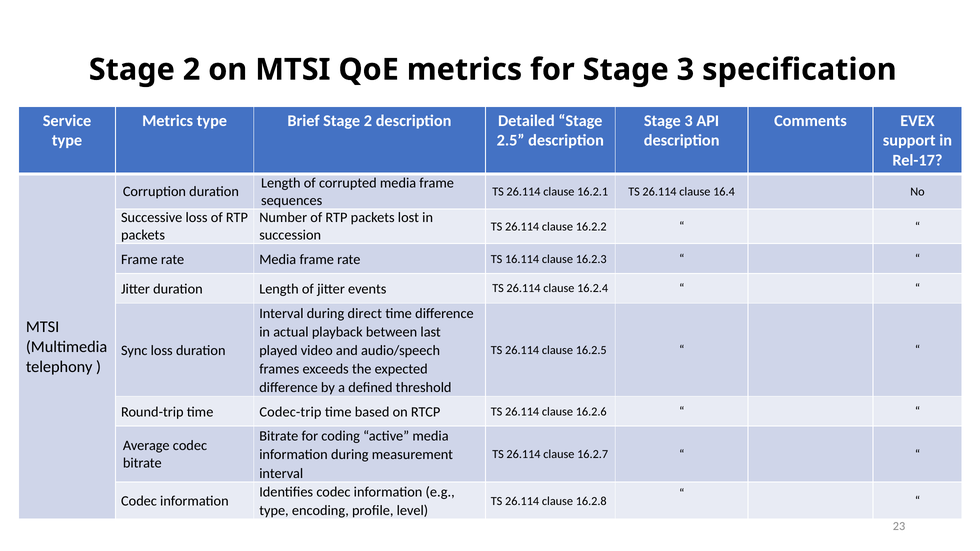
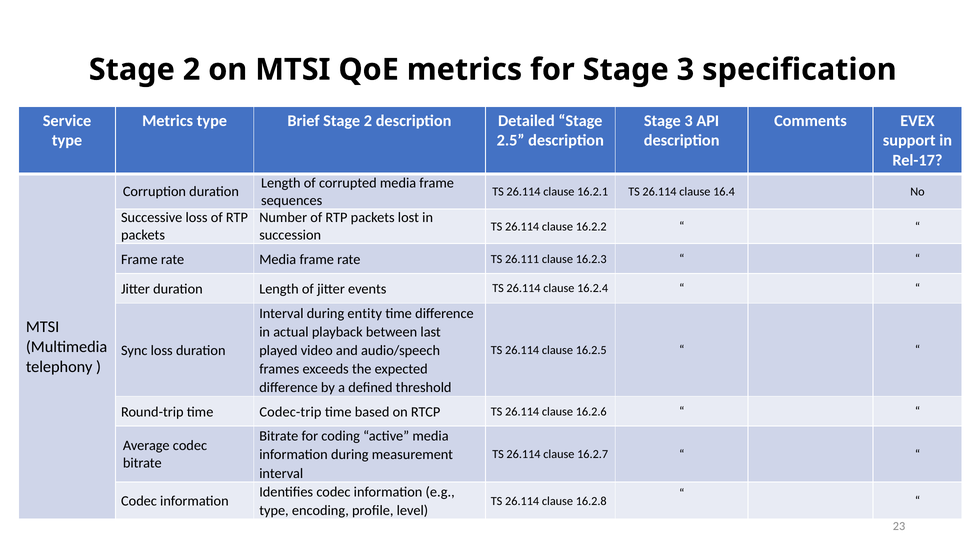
16.114: 16.114 -> 26.111 (522, 259)
direct: direct -> entity (365, 313)
